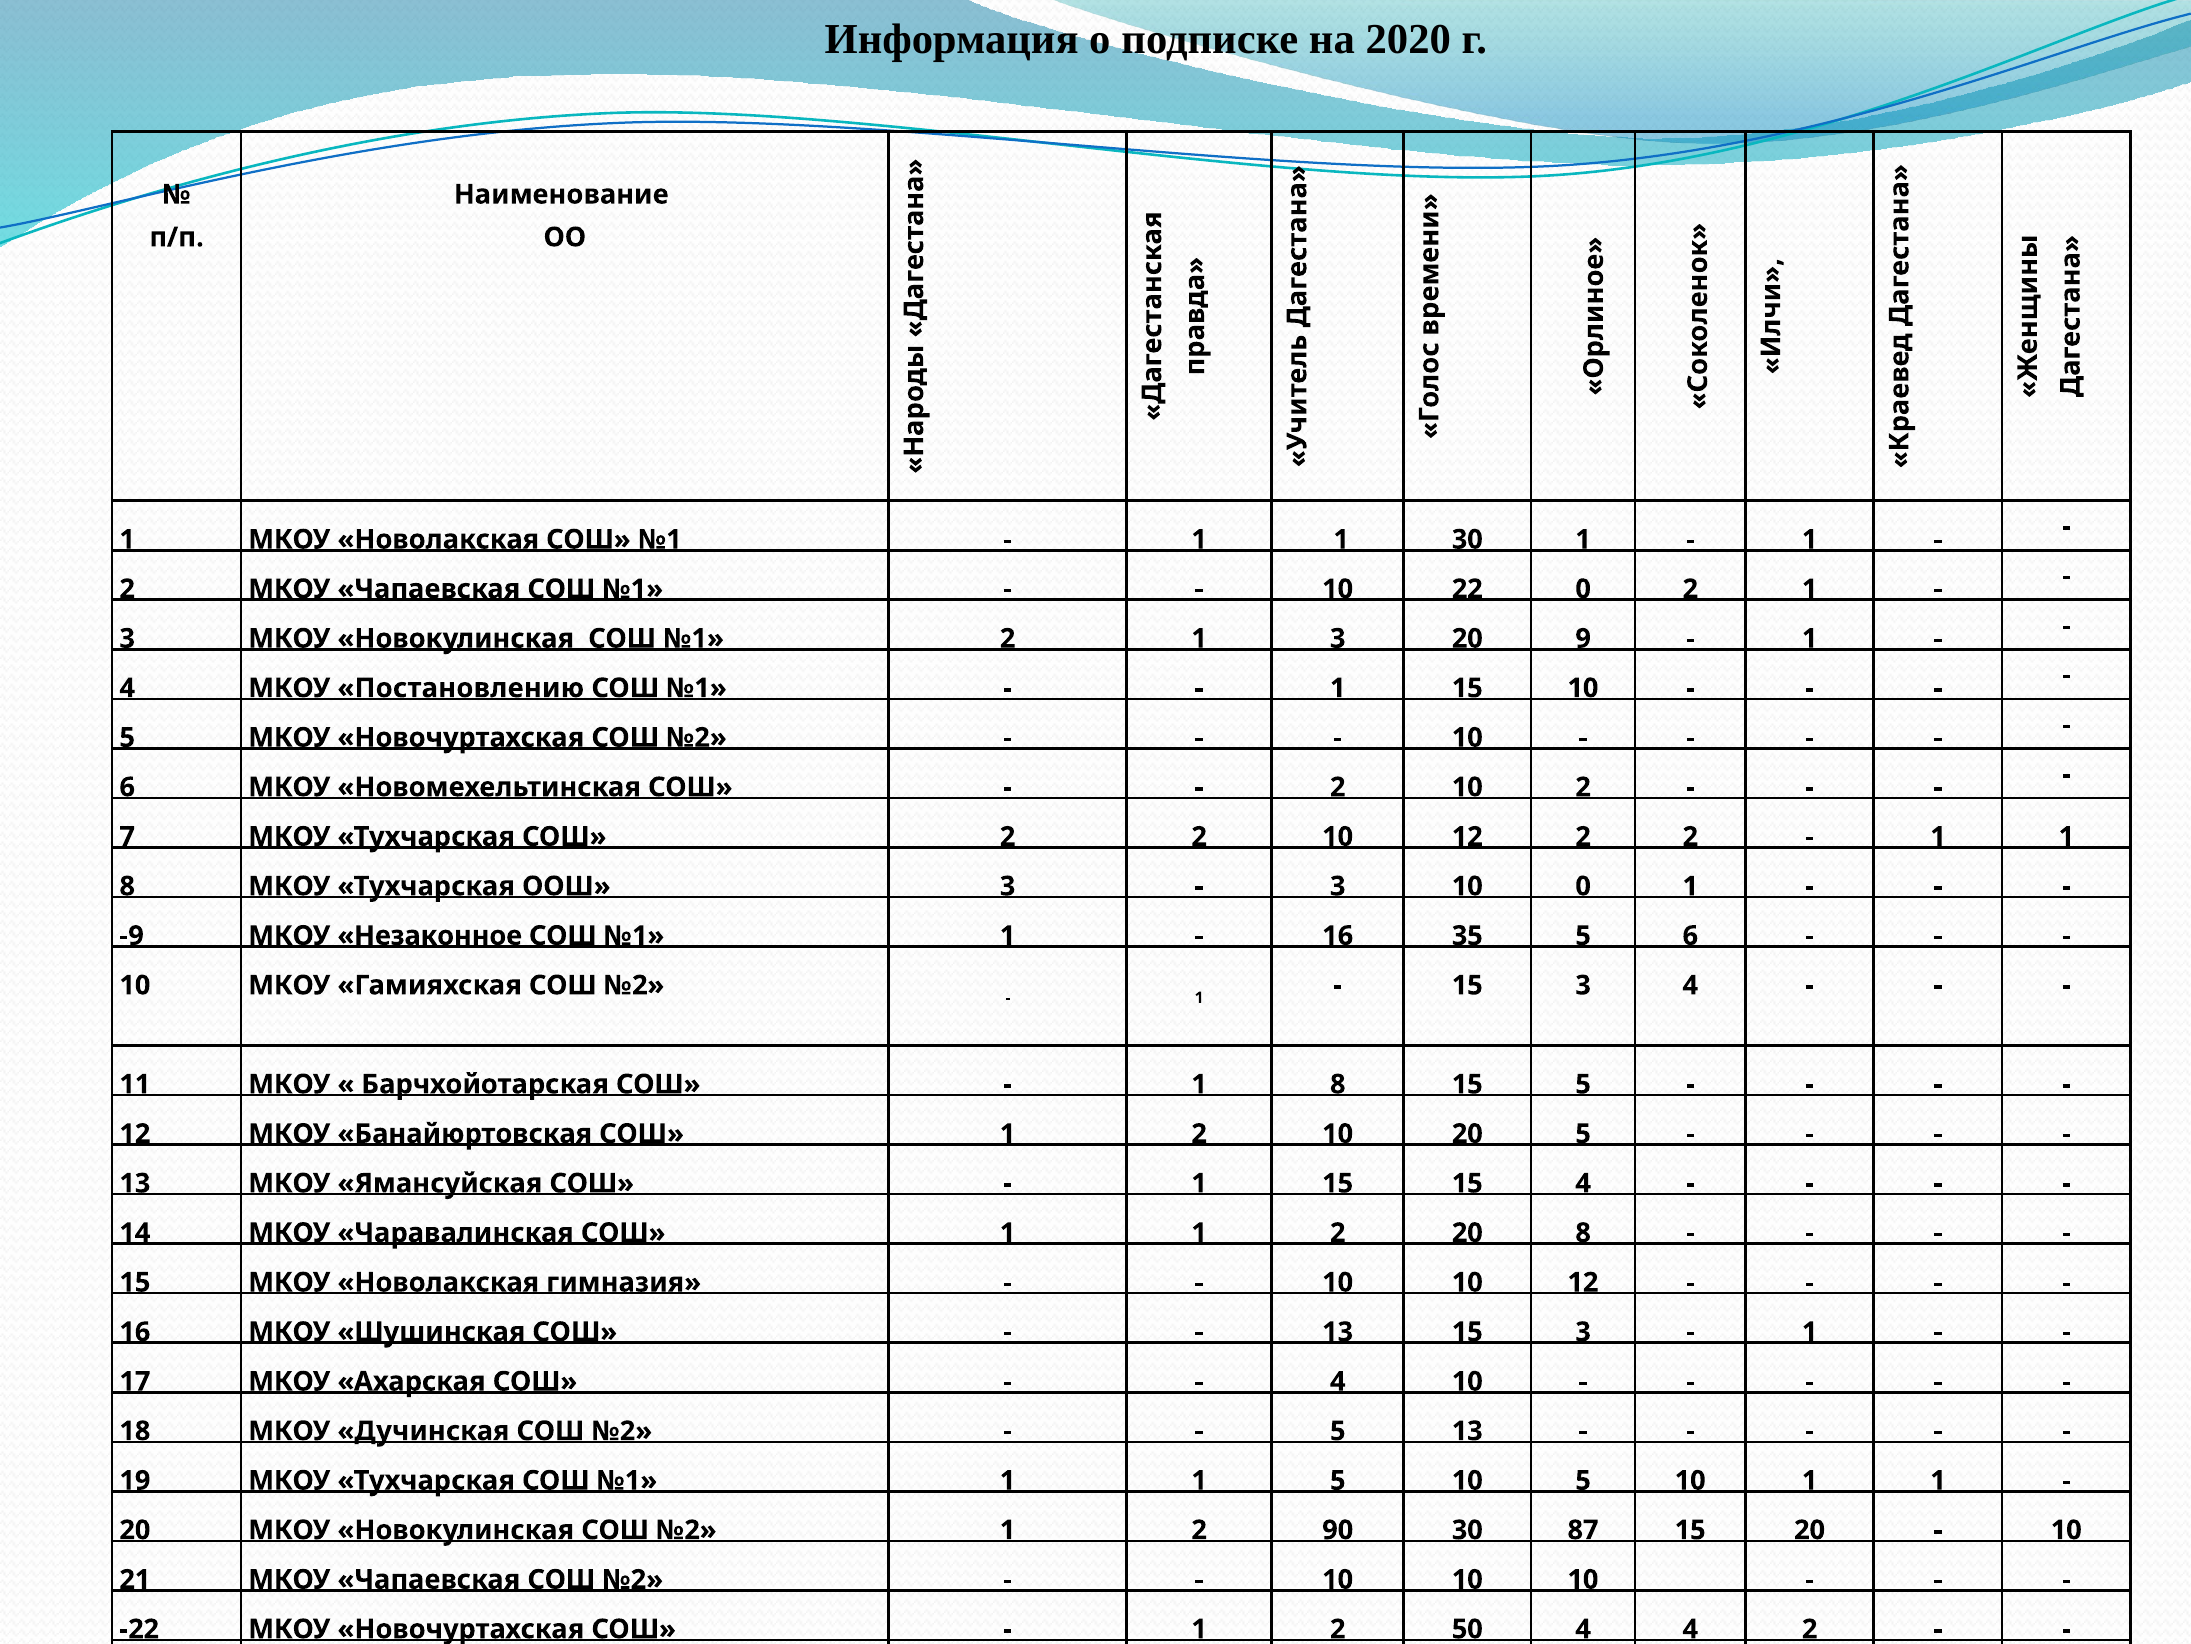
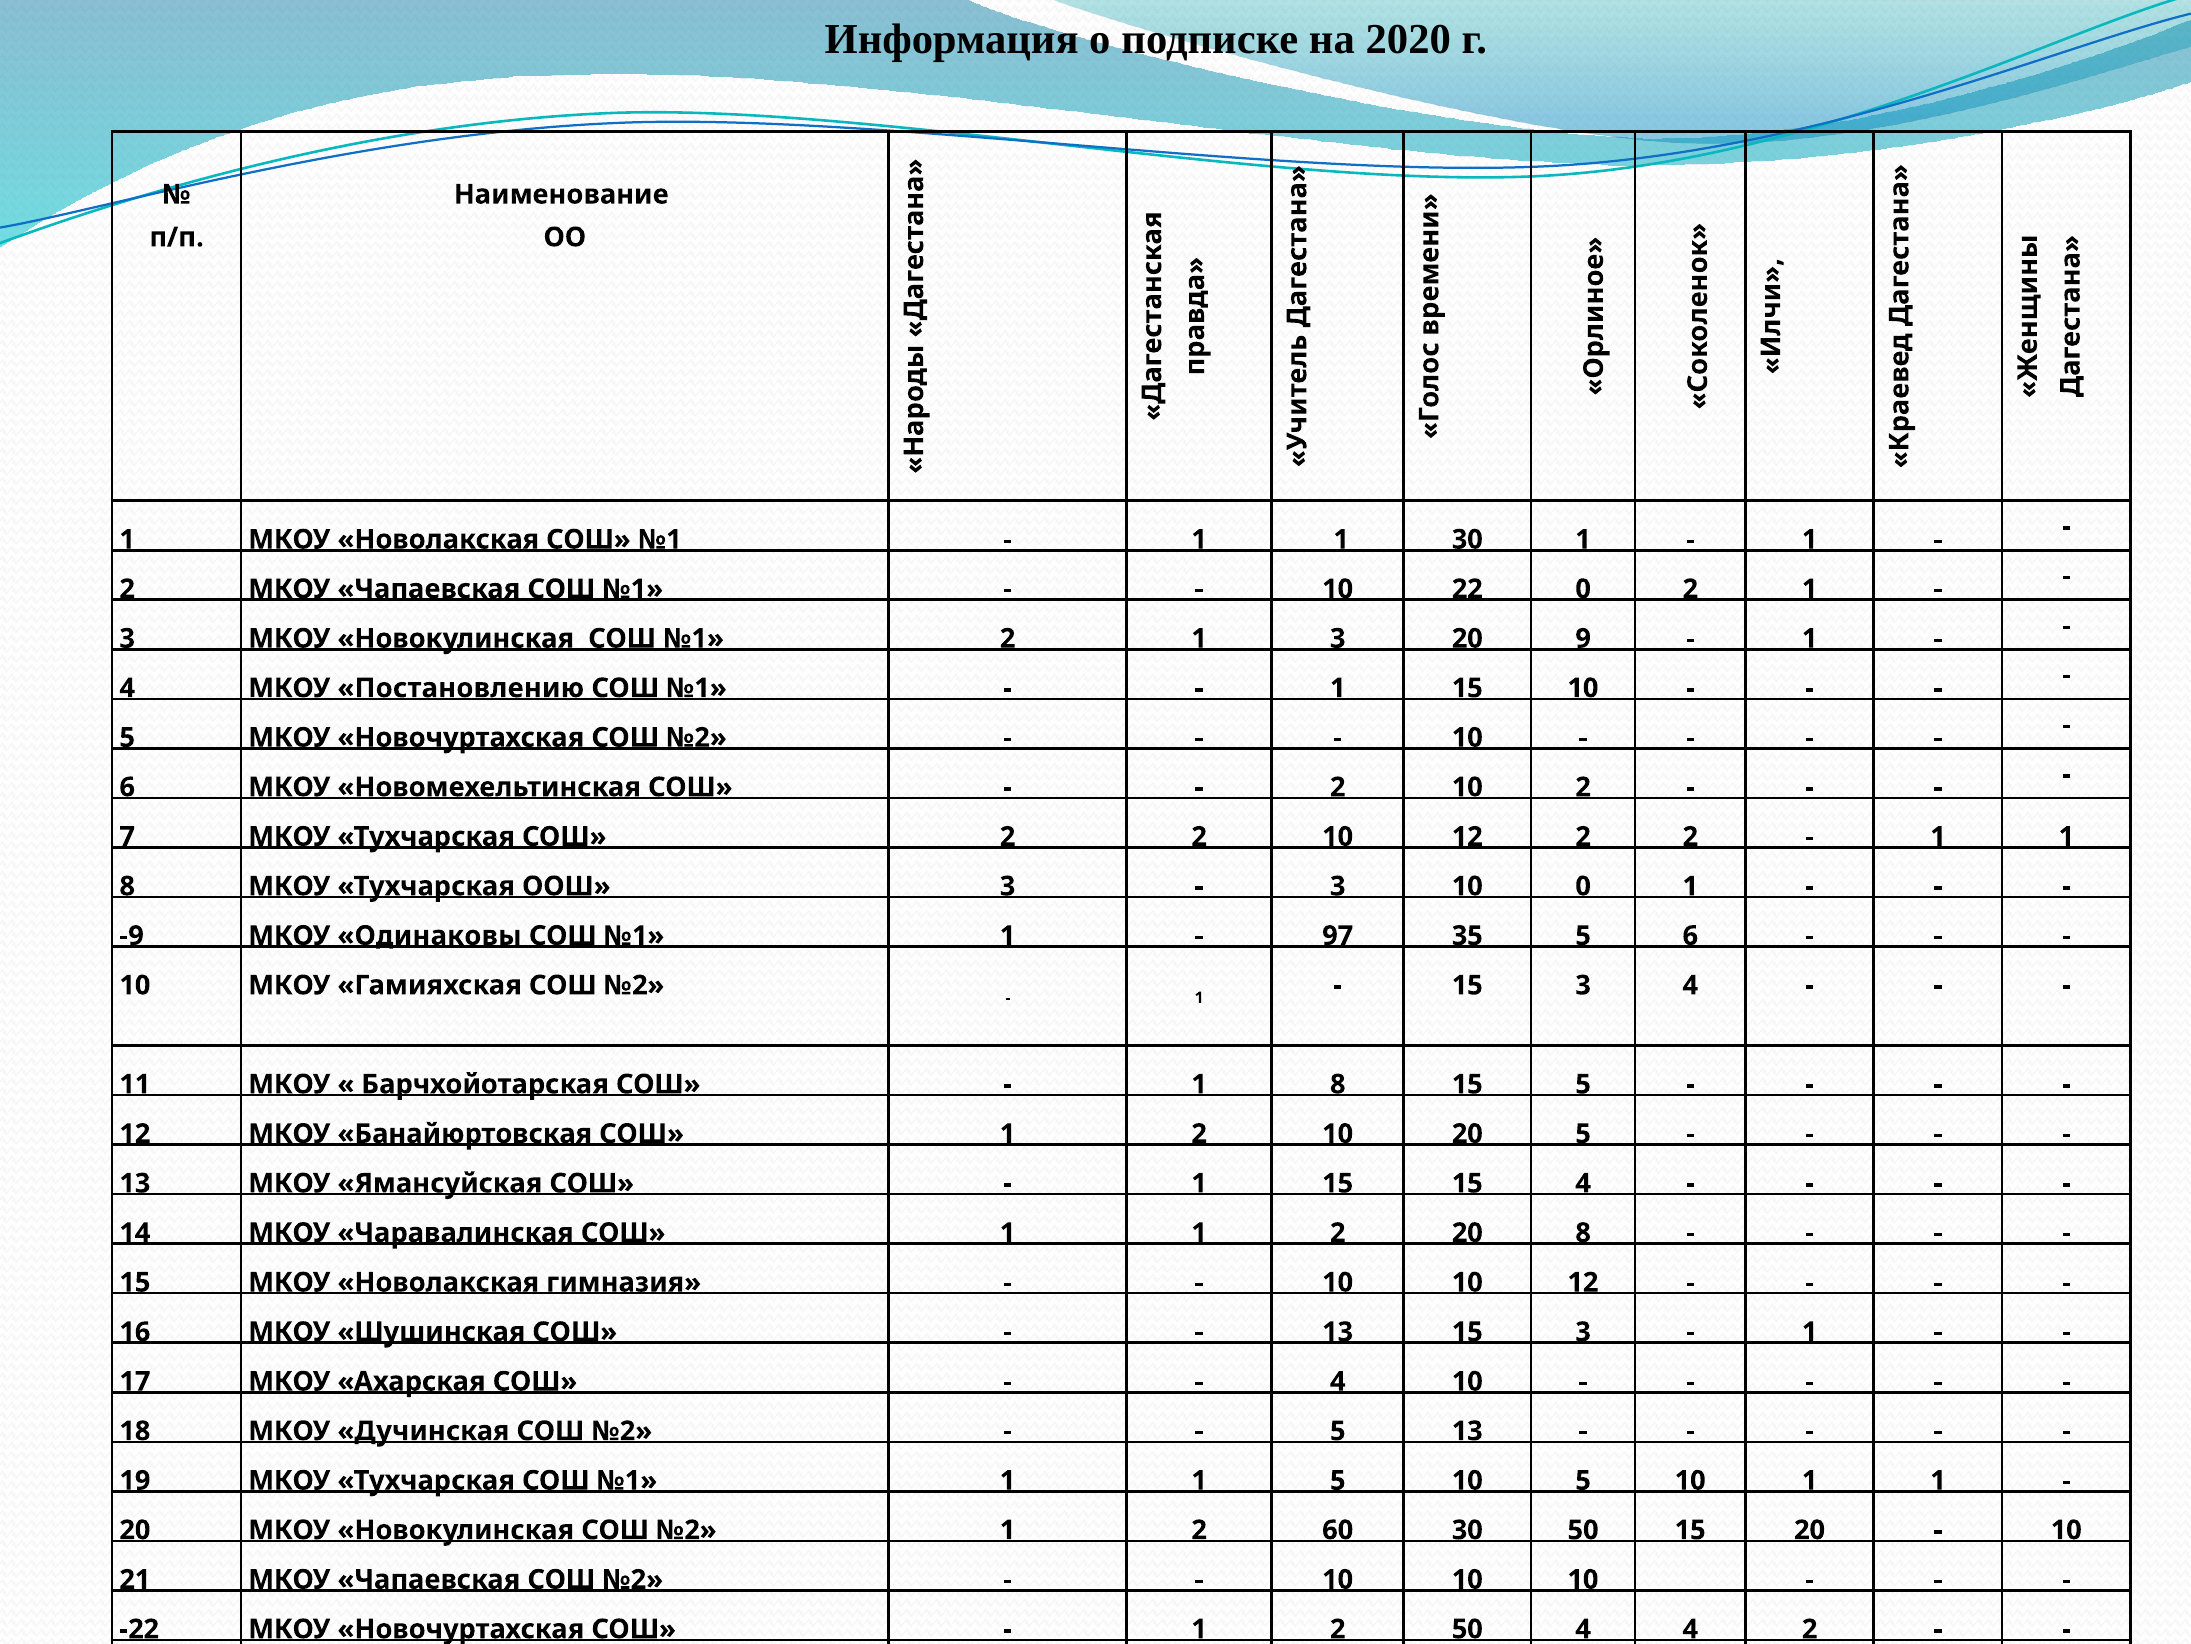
Незаконное: Незаконное -> Одинаковы (430, 935)
16: 16 -> 97 (1338, 935)
90: 90 -> 60 (1338, 1529)
30 87: 87 -> 50 (1583, 1529)
